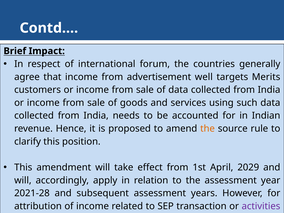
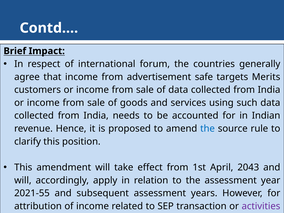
well: well -> safe (204, 77)
the colour: orange -> blue (208, 129)
2029: 2029 -> 2043 (248, 167)
2021-28: 2021-28 -> 2021-55 (32, 193)
